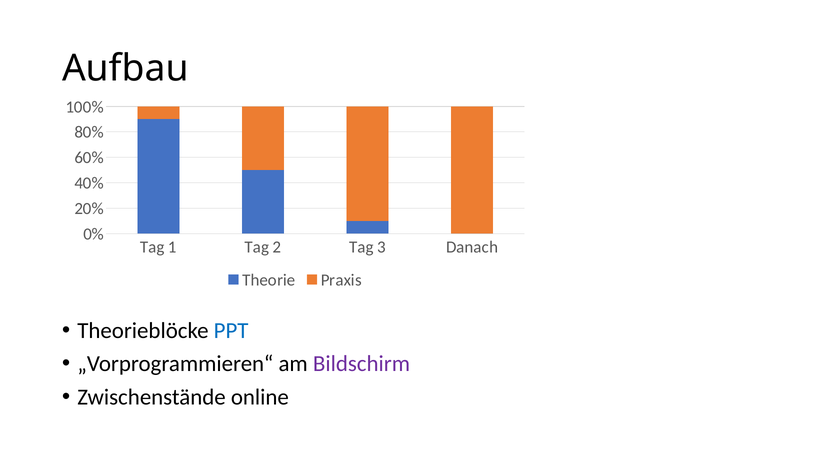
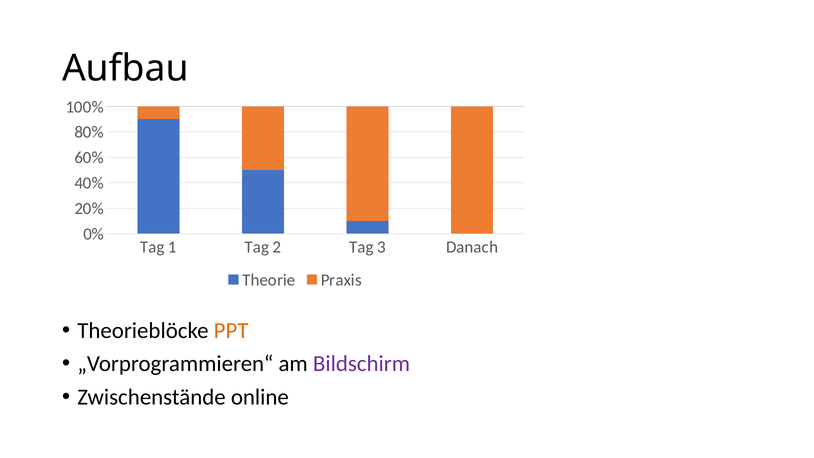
PPT colour: blue -> orange (231, 330)
